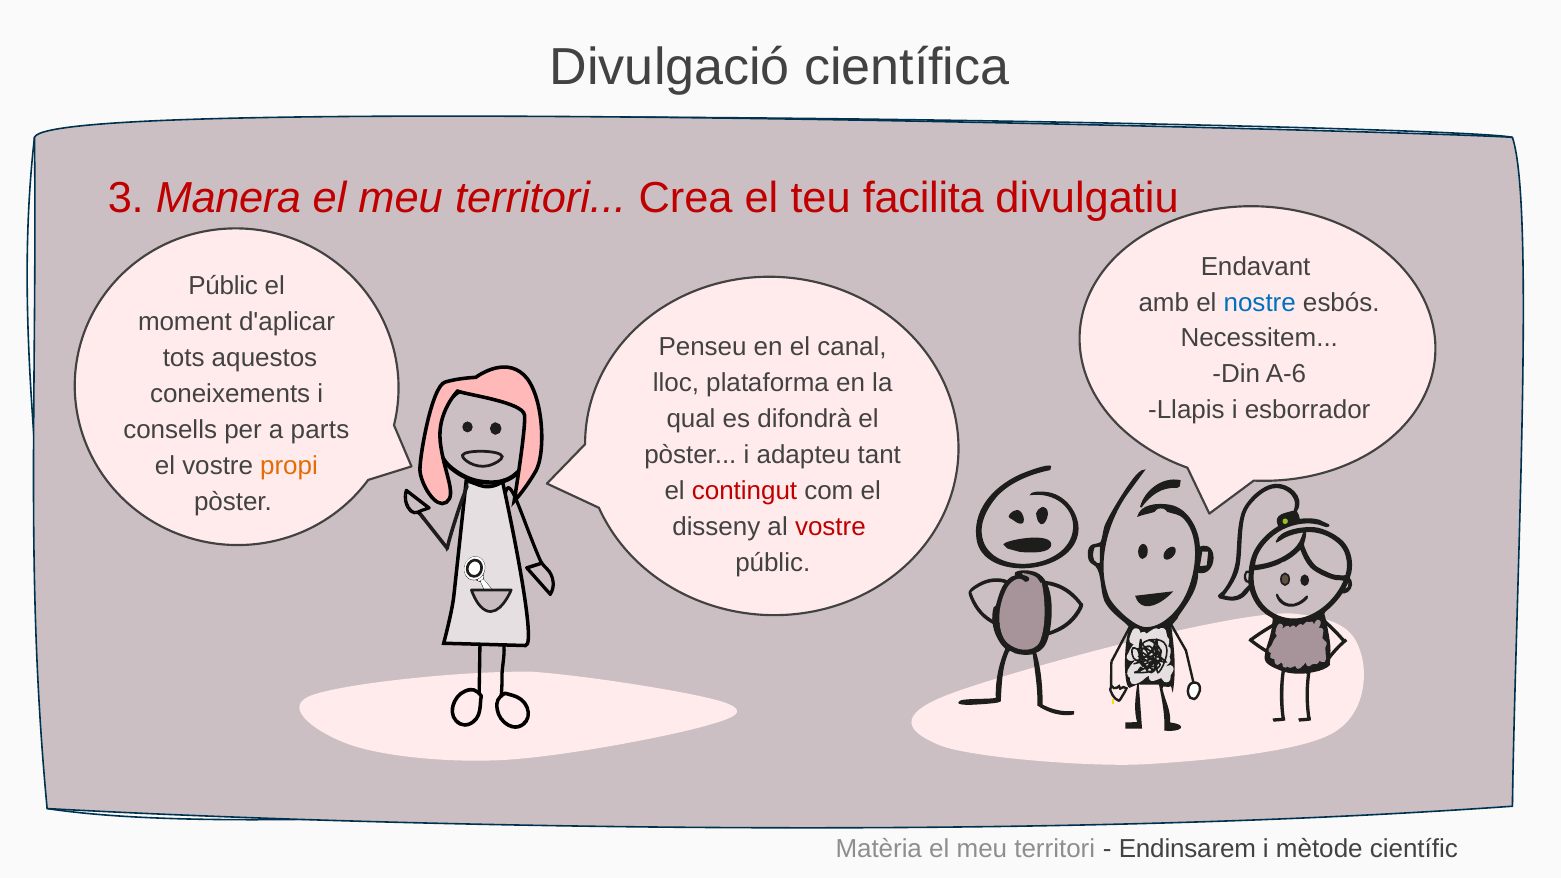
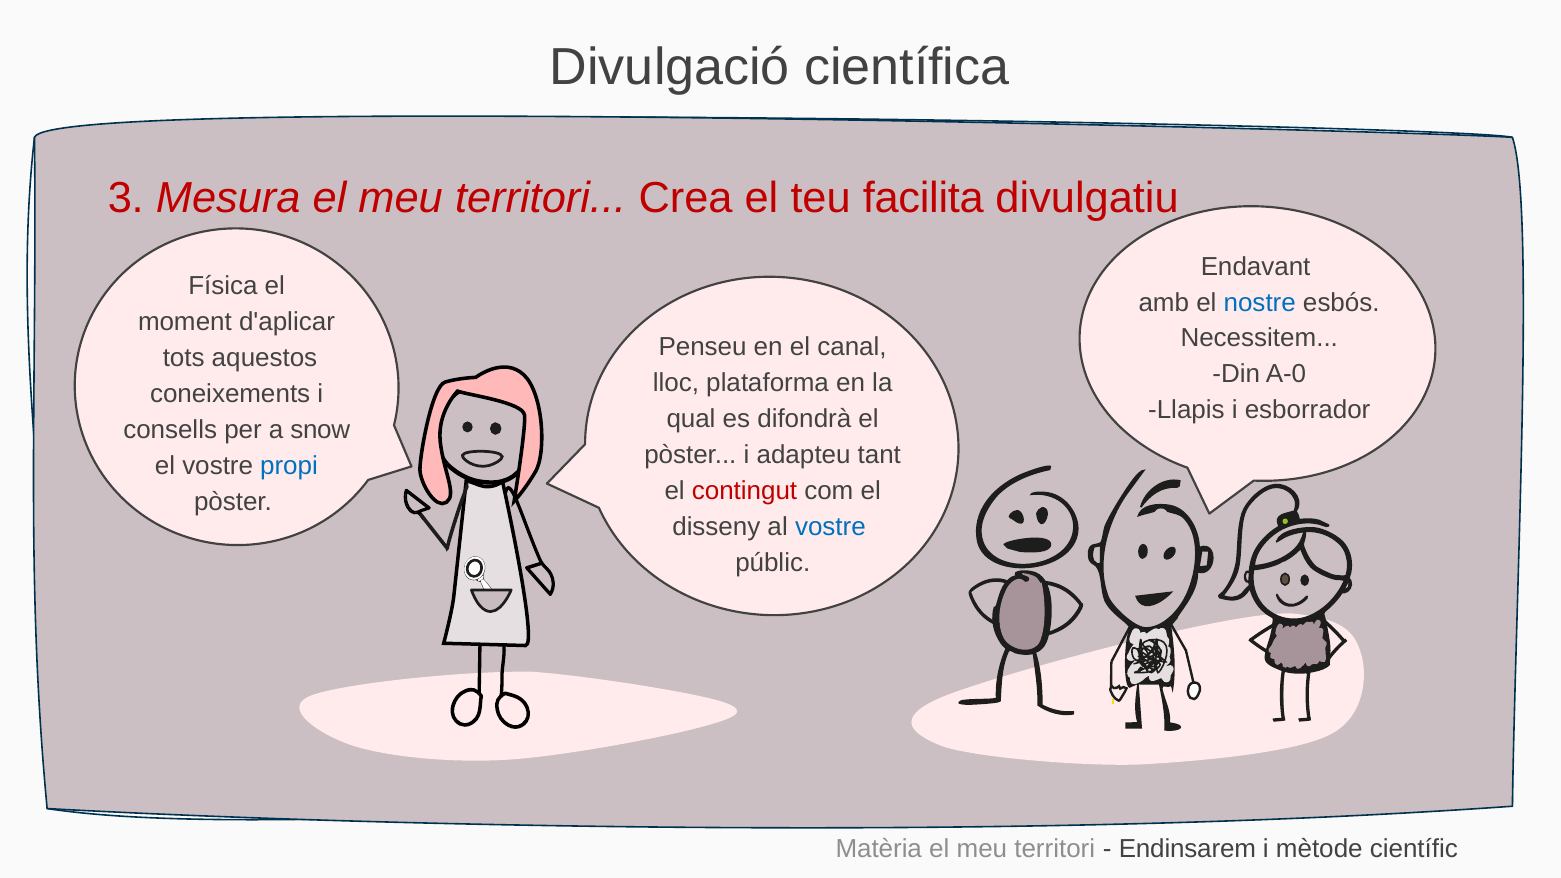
Manera: Manera -> Mesura (228, 198)
Públic: Públic -> Física (223, 286)
A-6: A-6 -> A-0 (1286, 374)
parts: parts -> snow (320, 430)
propi colour: orange -> blue (289, 466)
vostre colour: red -> blue (830, 527)
